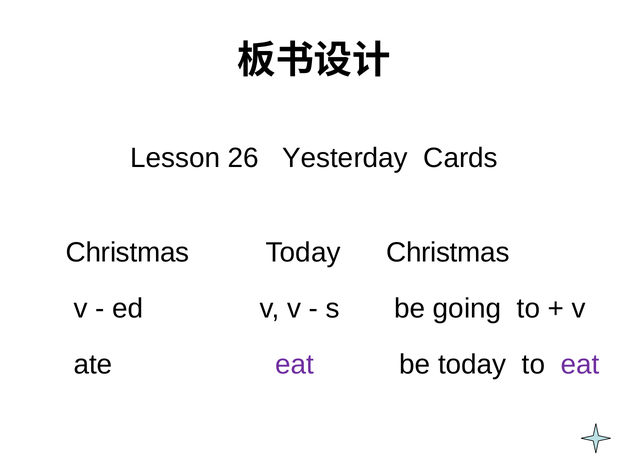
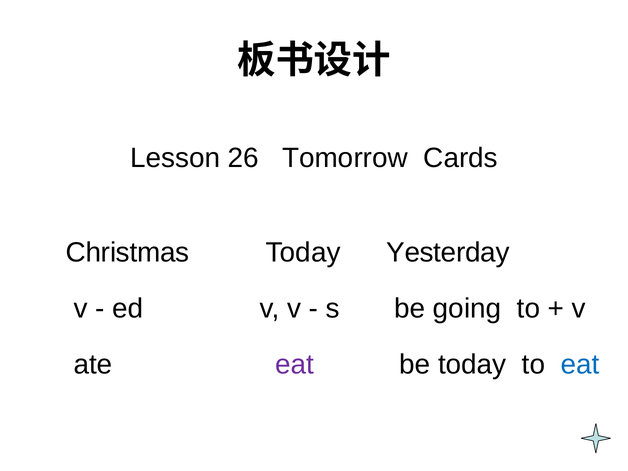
Yesterday: Yesterday -> Tomorrow (345, 158)
Today Christmas: Christmas -> Yesterday (448, 253)
eat colour: purple -> blue (580, 364)
